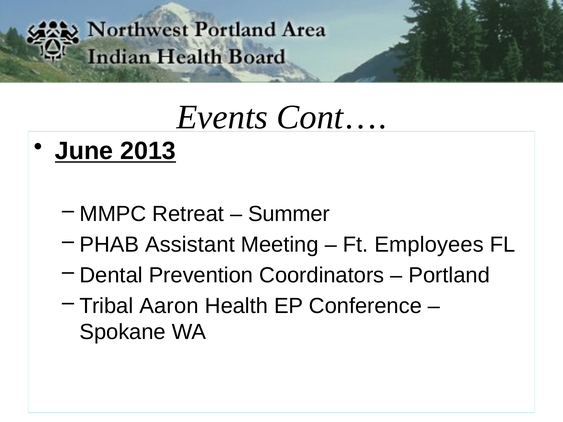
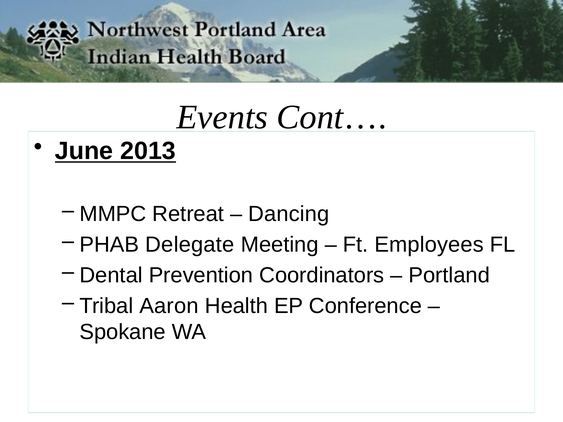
Summer: Summer -> Dancing (289, 214)
Assistant: Assistant -> Delegate (190, 245)
